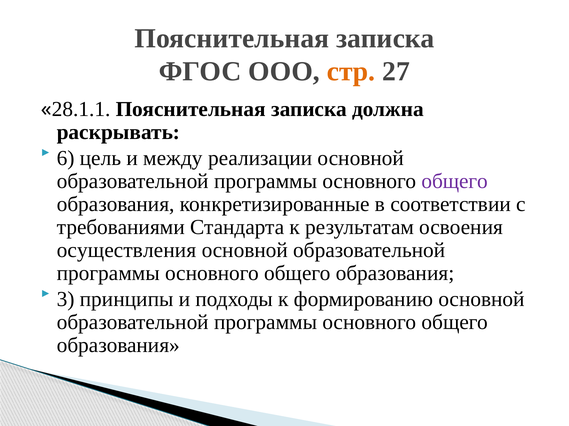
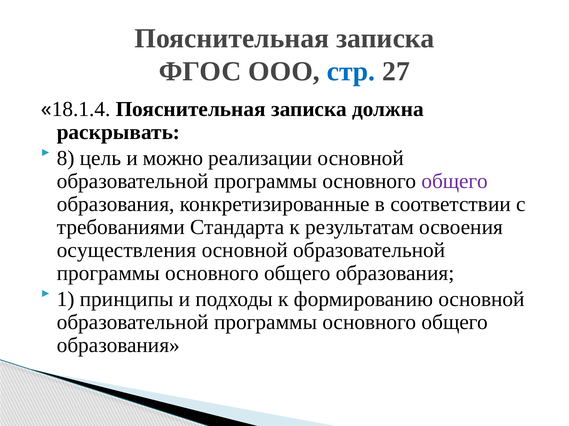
стр colour: orange -> blue (351, 72)
28.1.1: 28.1.1 -> 18.1.4 (81, 109)
6: 6 -> 8 (66, 158)
между: между -> можно (173, 158)
3: 3 -> 1 (66, 300)
